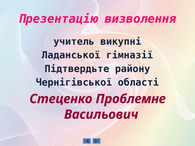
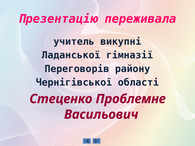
визволення: визволення -> переживала (140, 19)
Підтвердьте: Підтвердьте -> Переговорів (77, 69)
